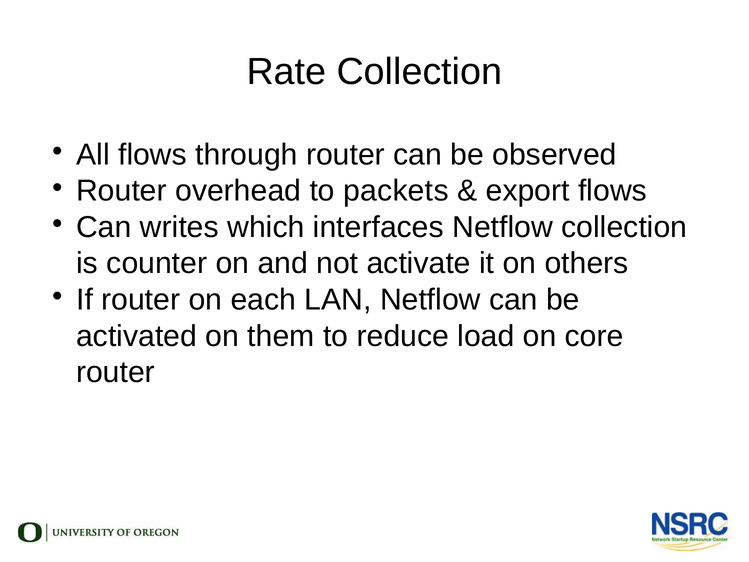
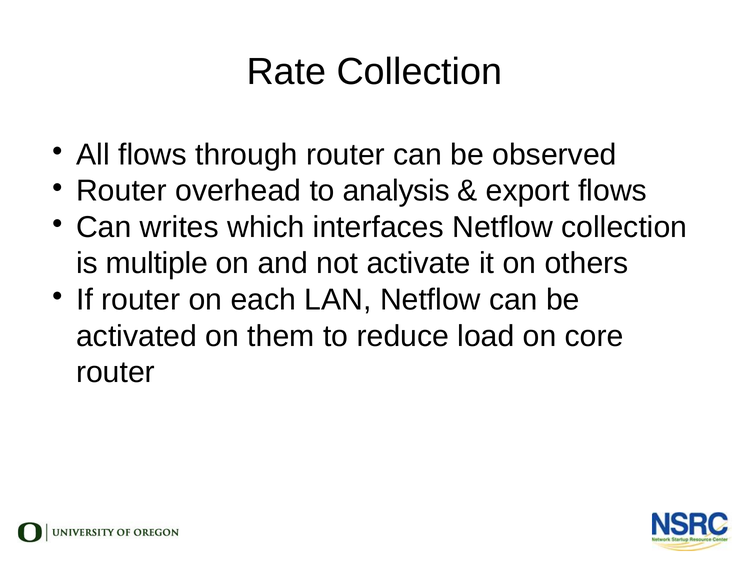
packets: packets -> analysis (396, 191)
counter: counter -> multiple (157, 263)
